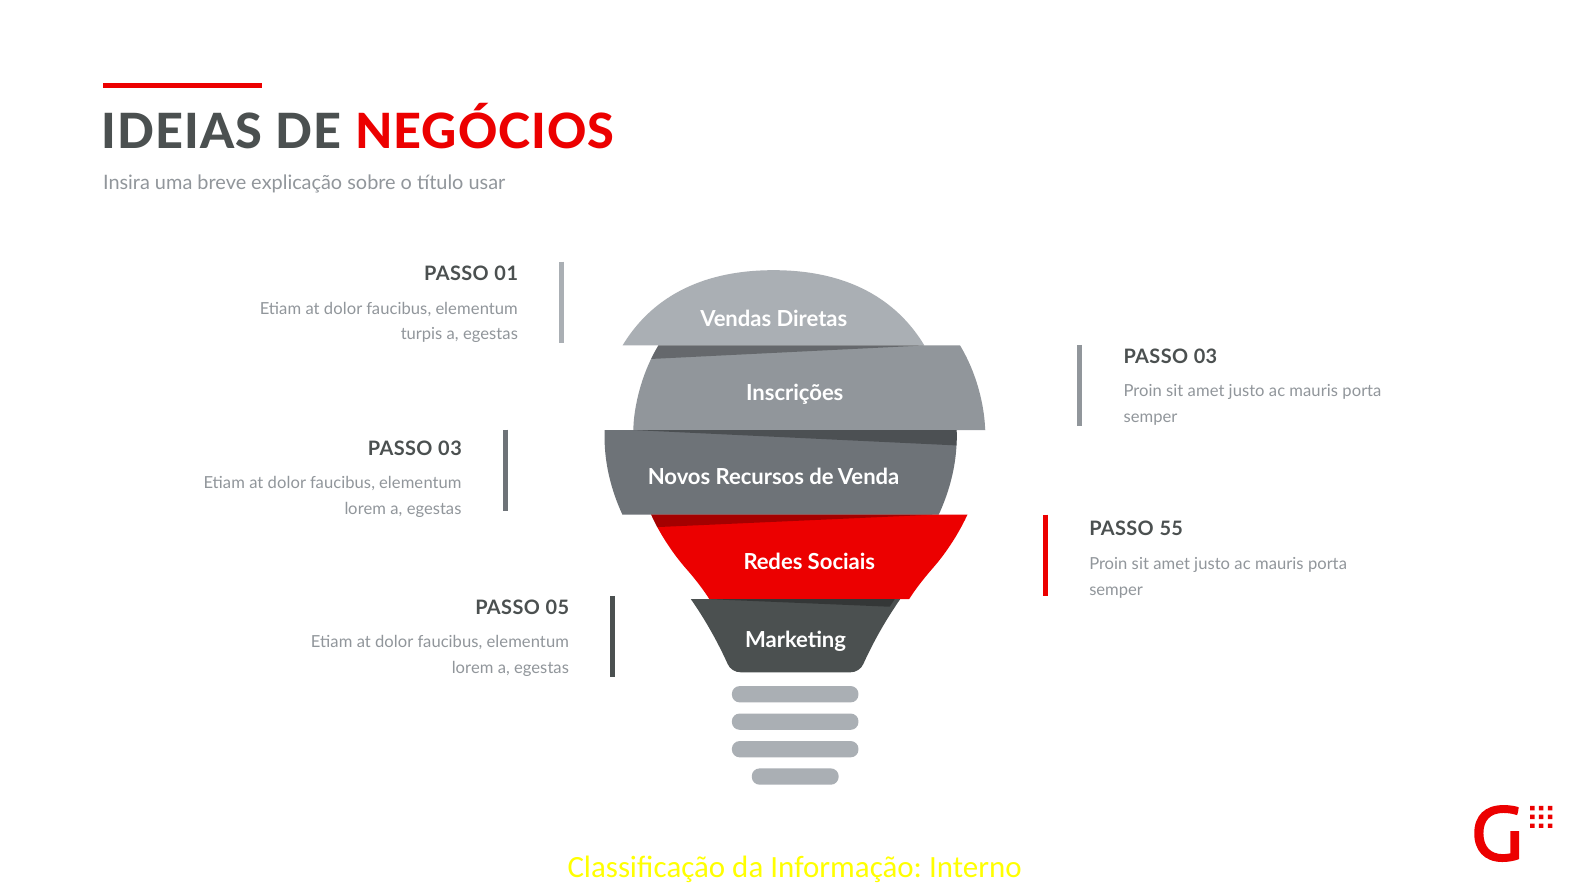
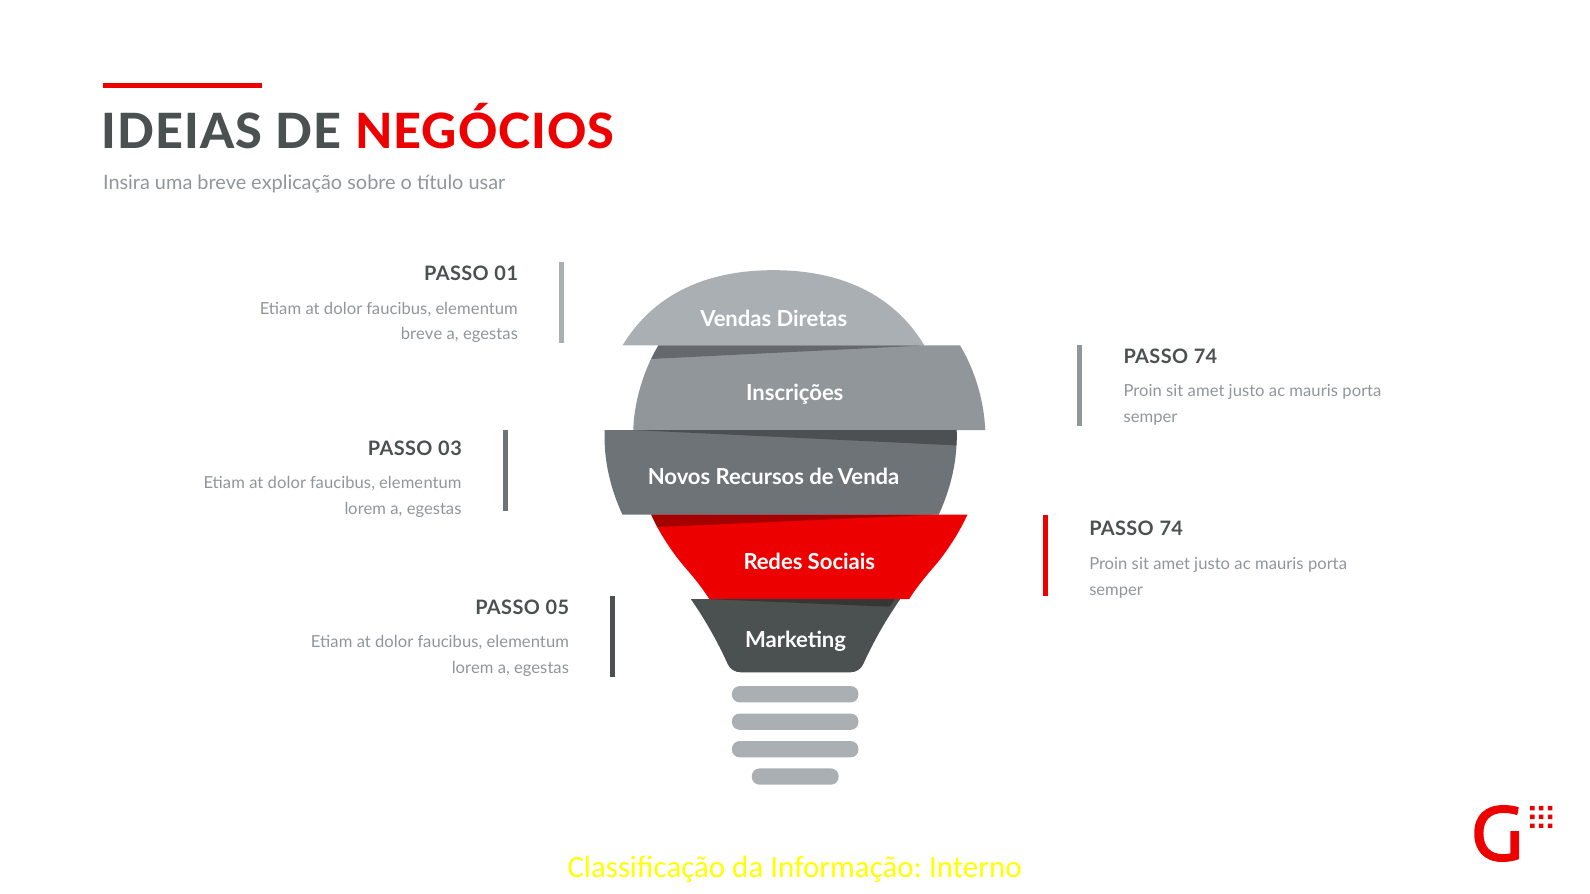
turpis: turpis -> breve (422, 335)
03: 03 -> 74 (1206, 357)
55: 55 -> 74 (1171, 529)
